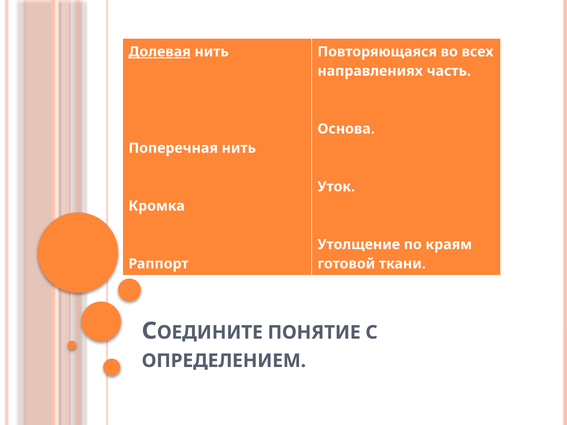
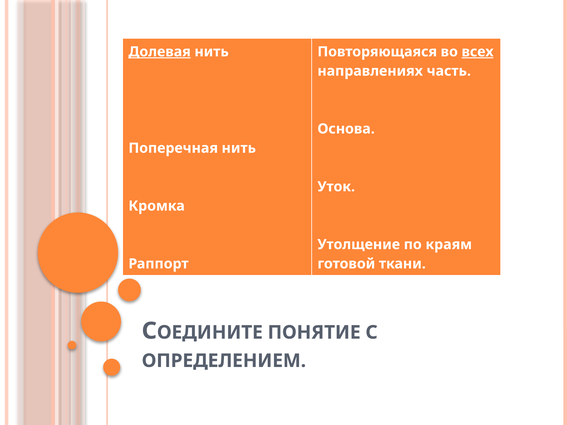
всех underline: none -> present (478, 52)
